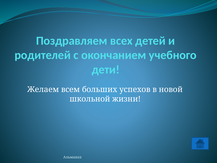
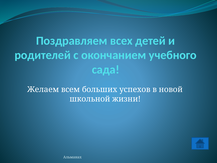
дети: дети -> сада (106, 70)
